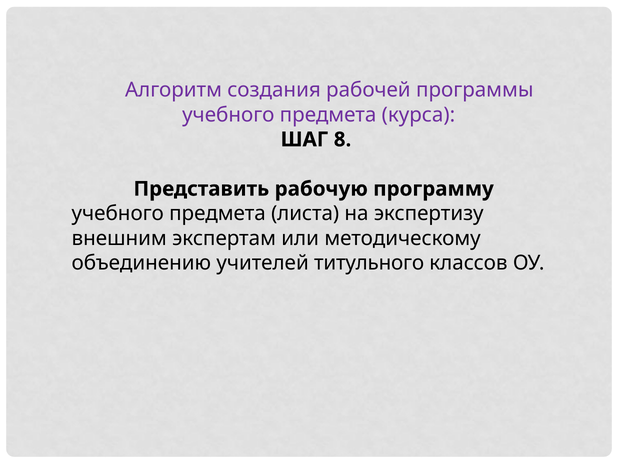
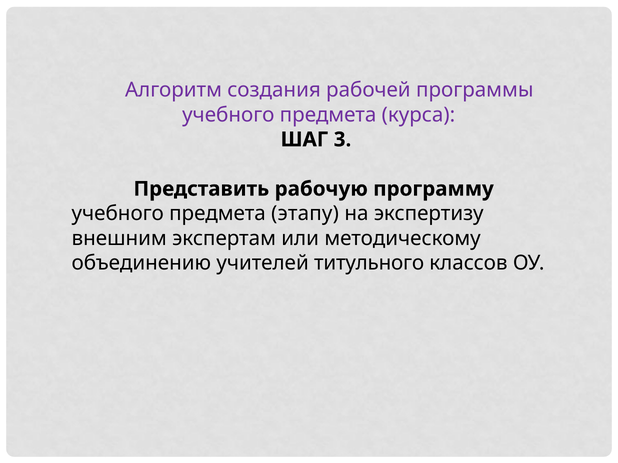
8: 8 -> 3 (343, 140)
листа: листа -> этапу (305, 214)
